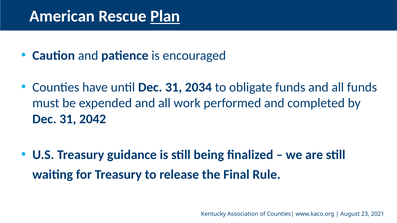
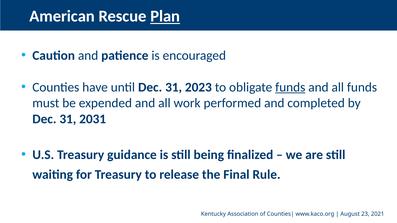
2034: 2034 -> 2023 (198, 87)
funds underline: none -> present (290, 87)
2042: 2042 -> 2031 (93, 119)
